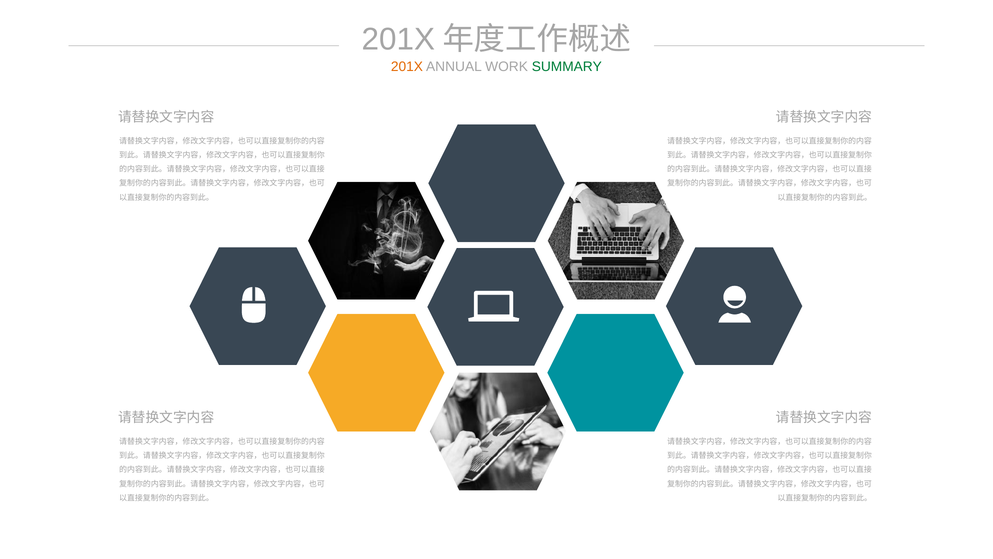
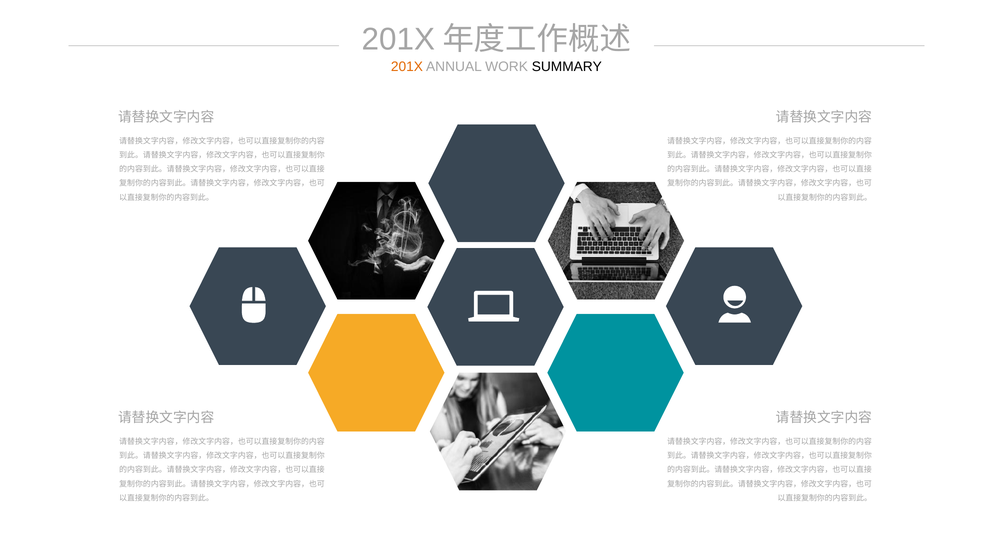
SUMMARY colour: green -> black (567, 67)
